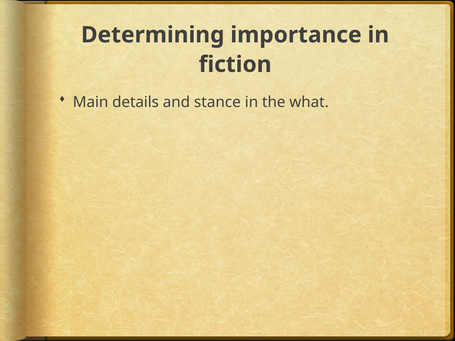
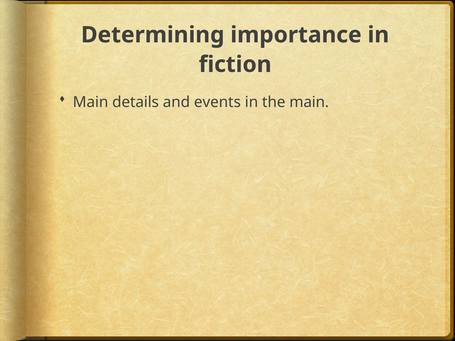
stance: stance -> events (217, 102)
the what: what -> main (309, 102)
